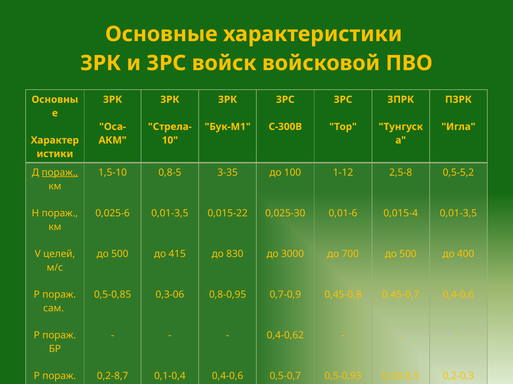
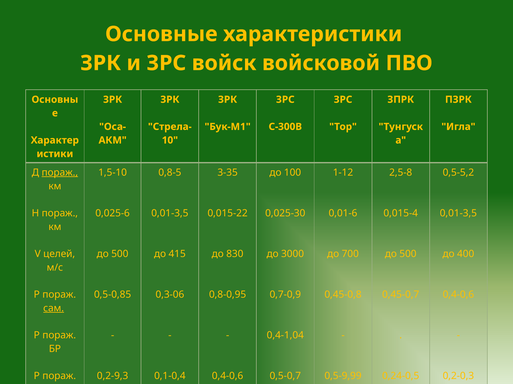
сам underline: none -> present (54, 309)
0,4-0,62: 0,4-0,62 -> 0,4-1,04 (285, 336)
0,2-8,7: 0,2-8,7 -> 0,2-9,3 (113, 377)
0,5-0,93: 0,5-0,93 -> 0,5-9,99 (343, 377)
